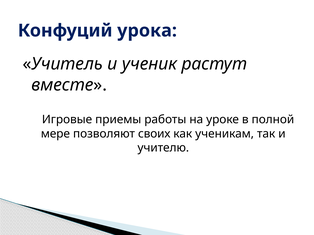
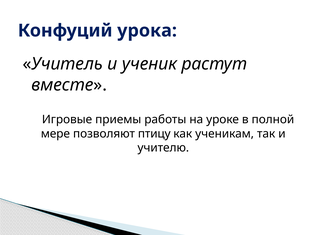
своих: своих -> птицу (154, 134)
